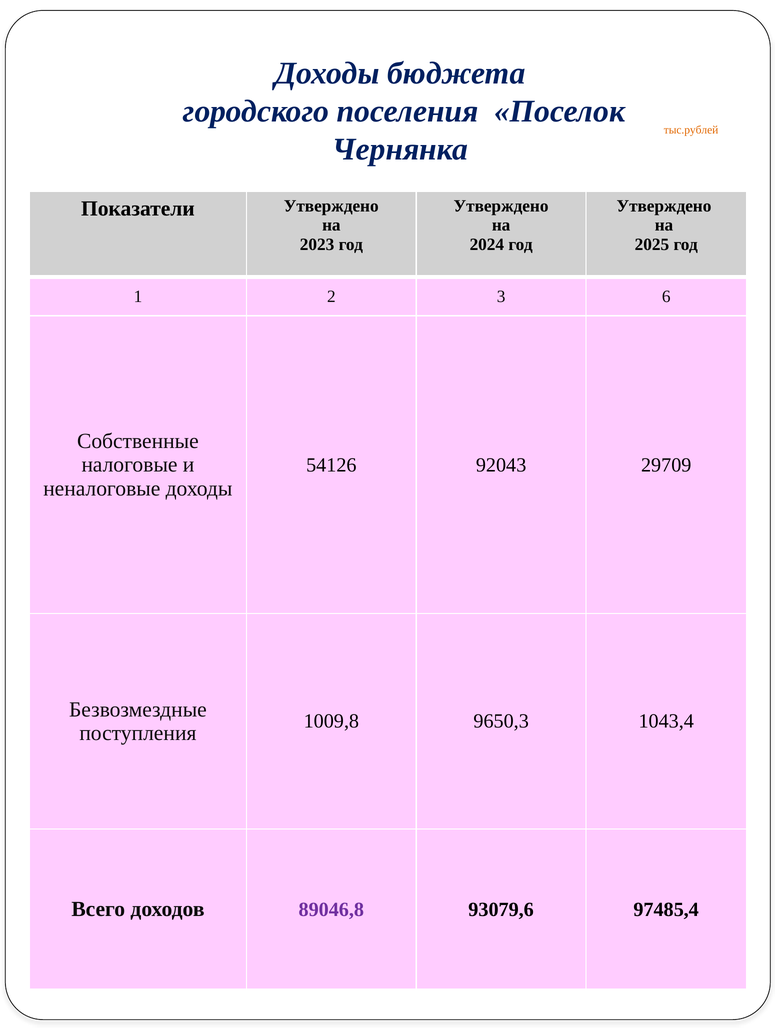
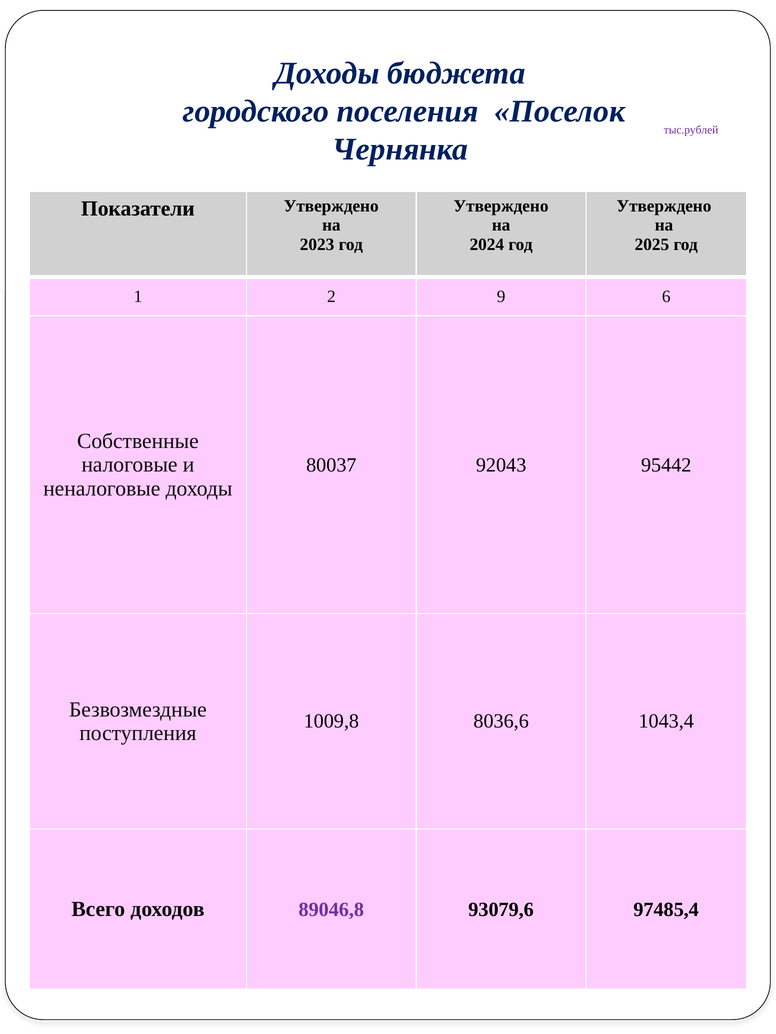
тыс.рублей colour: orange -> purple (691, 130)
3: 3 -> 9 (501, 297)
54126: 54126 -> 80037 (331, 466)
29709: 29709 -> 95442 (666, 466)
9650,3: 9650,3 -> 8036,6 (501, 722)
